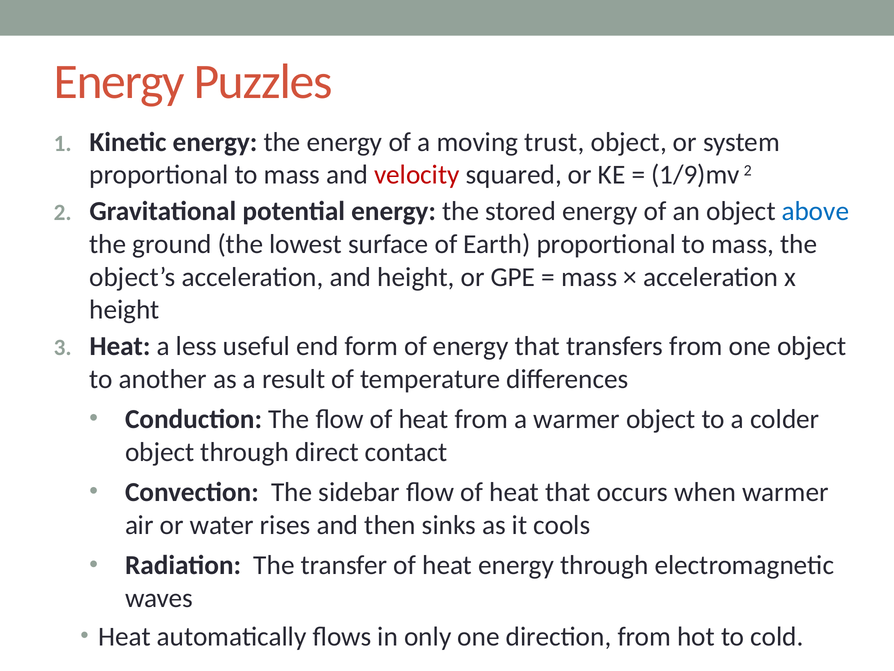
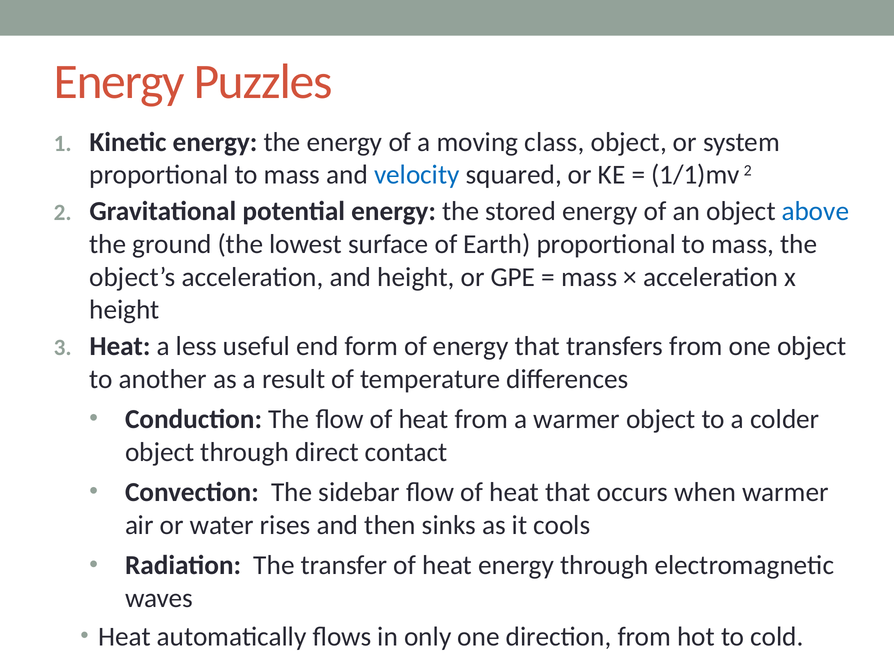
trust: trust -> class (554, 142)
velocity colour: red -> blue (417, 175)
1/9)mv: 1/9)mv -> 1/1)mv (695, 175)
